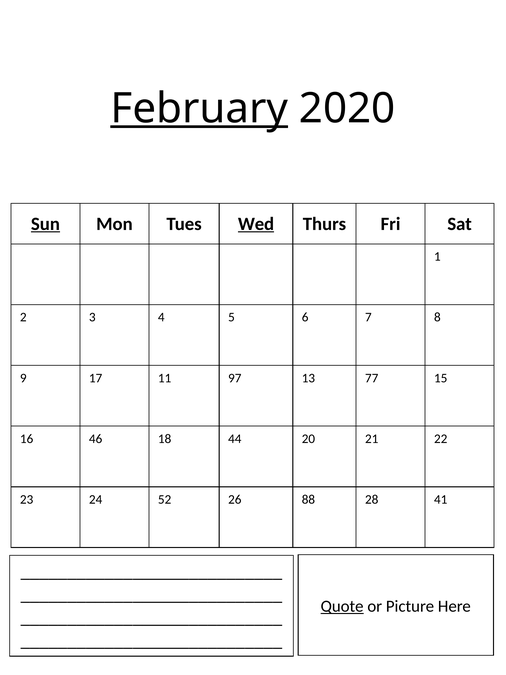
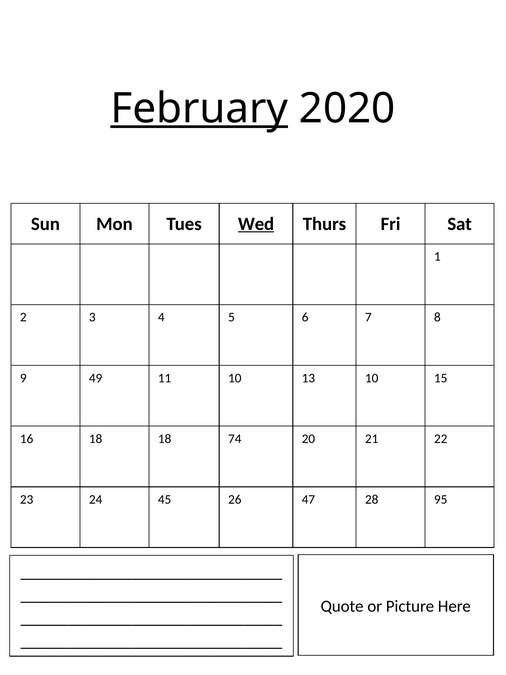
Sun underline: present -> none (45, 224)
17: 17 -> 49 (96, 378)
11 97: 97 -> 10 (235, 378)
13 77: 77 -> 10 (372, 378)
16 46: 46 -> 18 (96, 439)
44: 44 -> 74 (235, 439)
52: 52 -> 45 (165, 499)
88: 88 -> 47 (308, 499)
41: 41 -> 95 (441, 499)
Quote underline: present -> none (342, 606)
